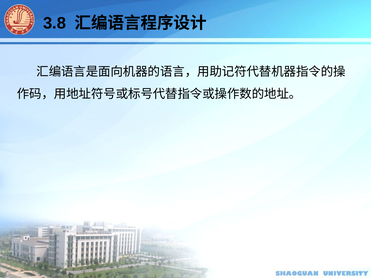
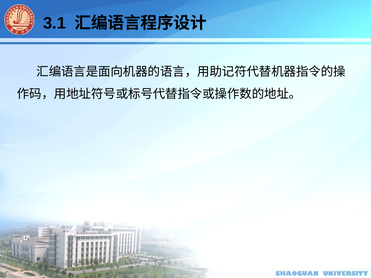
3.8: 3.8 -> 3.1 (55, 23)
